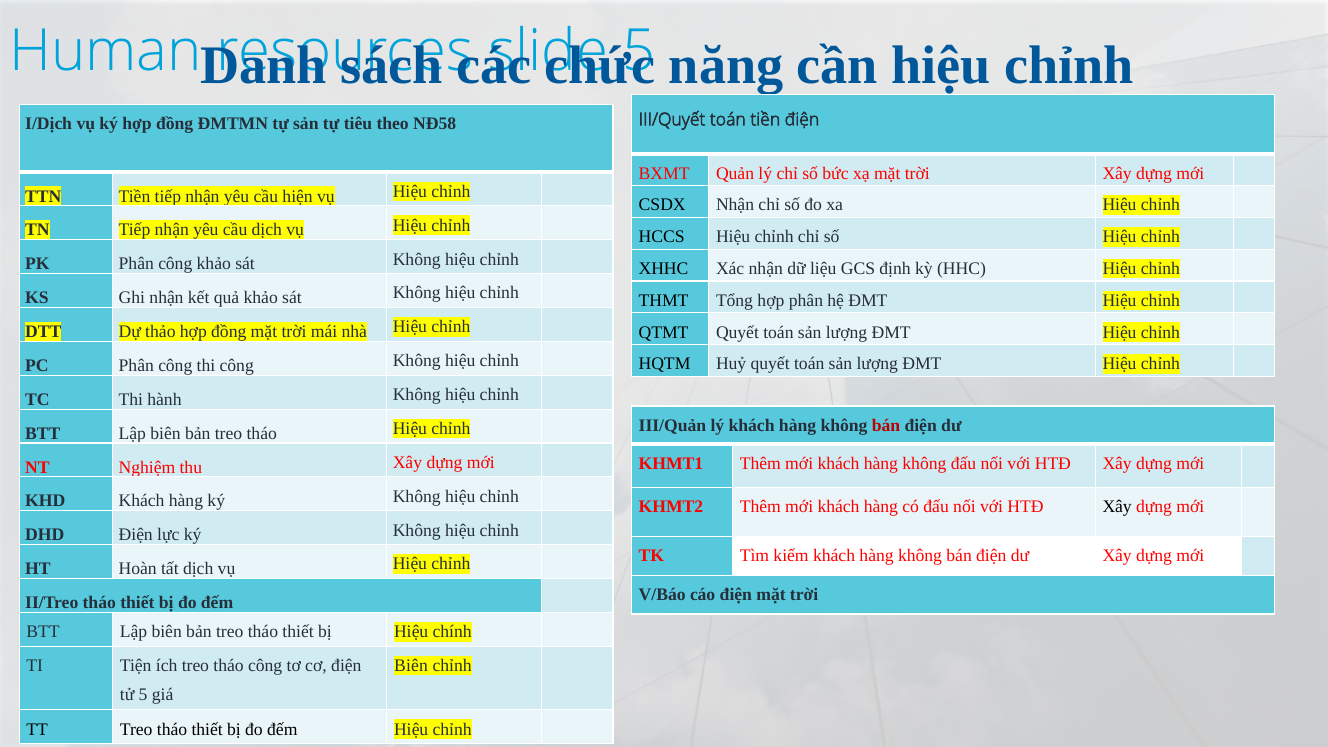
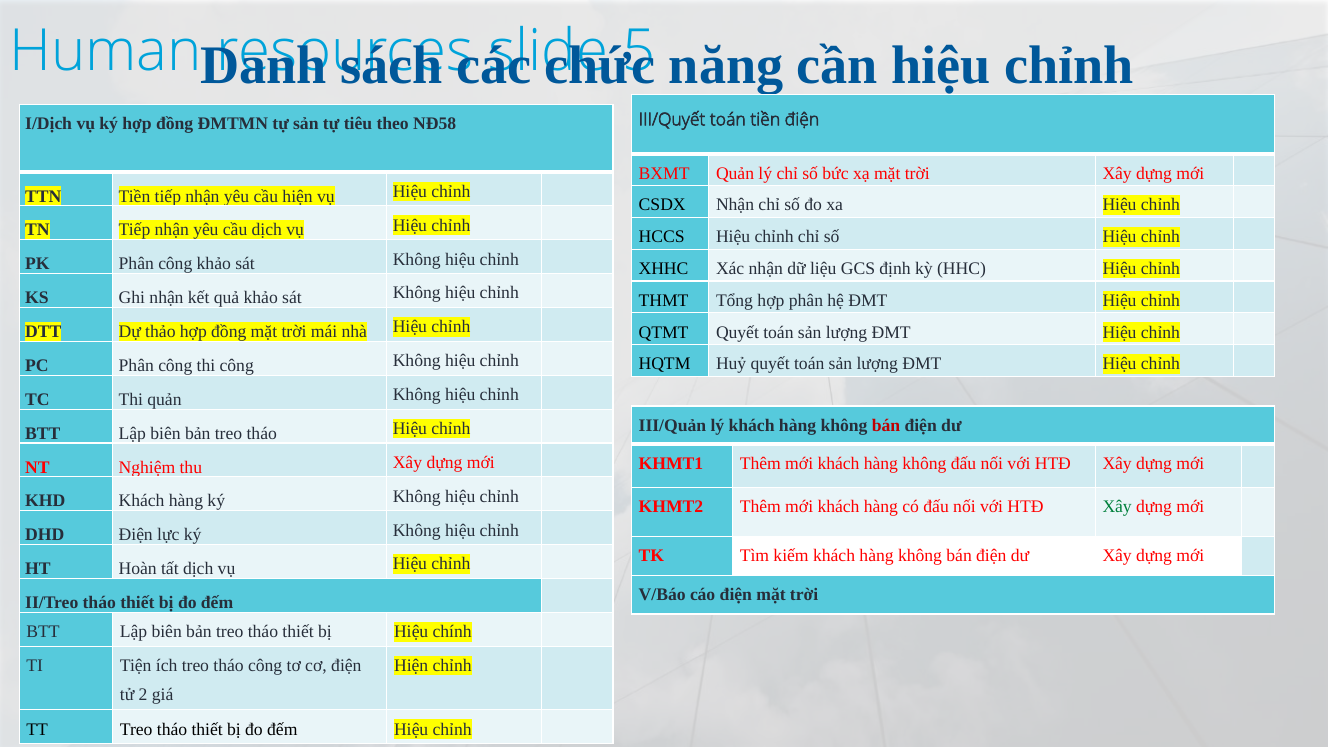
Thi hành: hành -> quản (164, 399)
Xây colour: black -> green (1117, 507)
Biên: Biên -> Hiện (411, 666)
tử 5: 5 -> 2 (143, 695)
